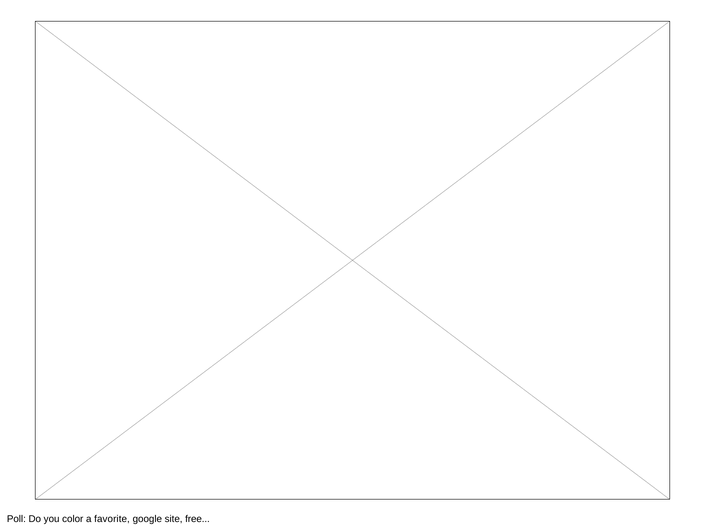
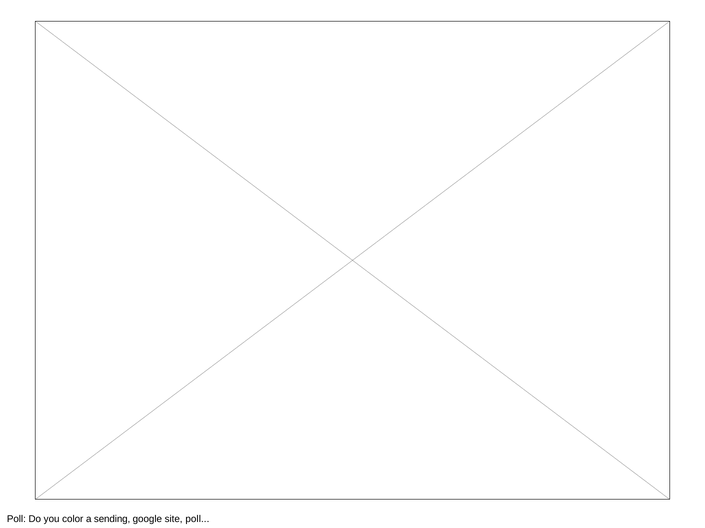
favorite: favorite -> sending (112, 520)
site free: free -> poll (197, 520)
